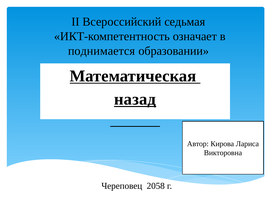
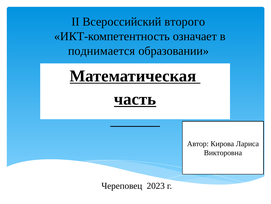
седьмая: седьмая -> второго (185, 22)
назад: назад -> часть (135, 99)
2058: 2058 -> 2023 (156, 185)
